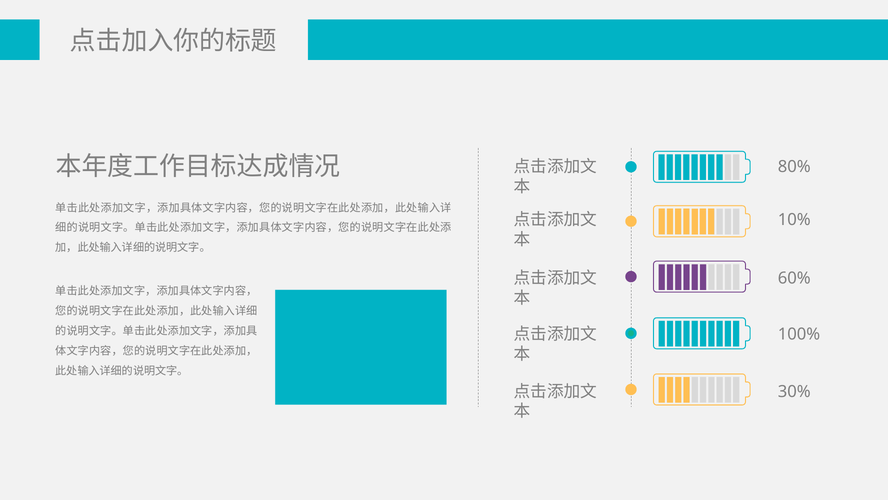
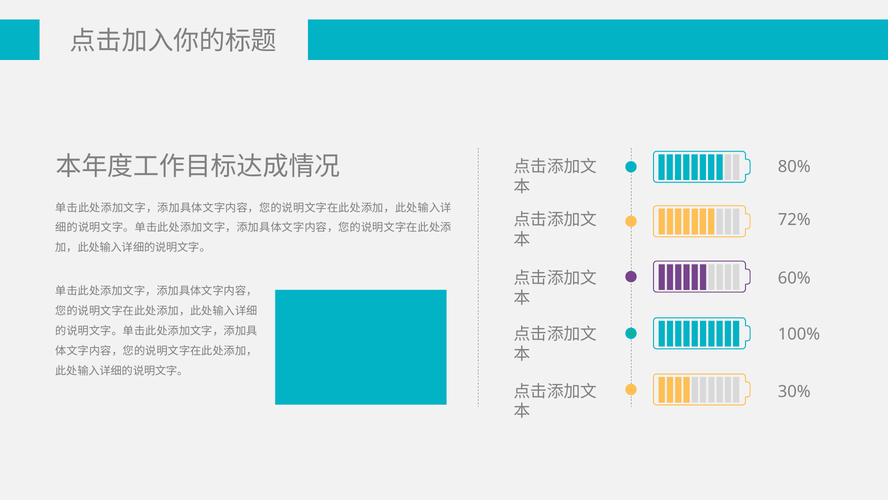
10%: 10% -> 72% (794, 220)
